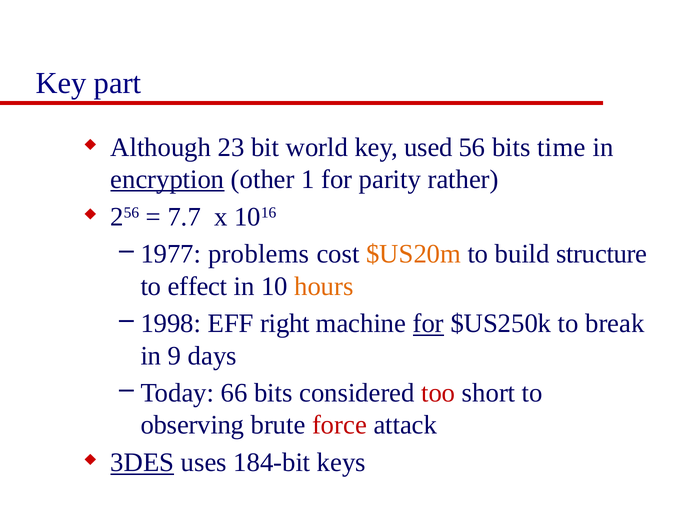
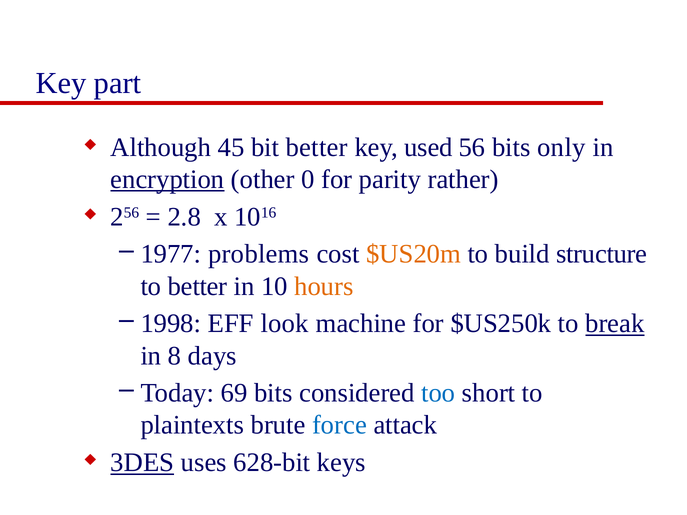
23: 23 -> 45 (231, 147)
bit world: world -> better (317, 147)
time: time -> only (561, 147)
1: 1 -> 0 (308, 179)
7.7: 7.7 -> 2.8 (184, 217)
to effect: effect -> better (198, 286)
right: right -> look (285, 324)
for underline: present -> none (428, 324)
break underline: none -> present (615, 324)
9: 9 -> 8 (175, 356)
66: 66 -> 69 (234, 393)
too colour: red -> blue (438, 393)
observing: observing -> plaintexts (192, 425)
force colour: red -> blue (339, 425)
184-bit: 184-bit -> 628-bit (272, 463)
